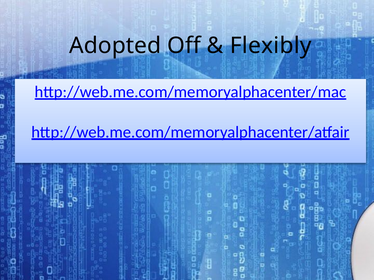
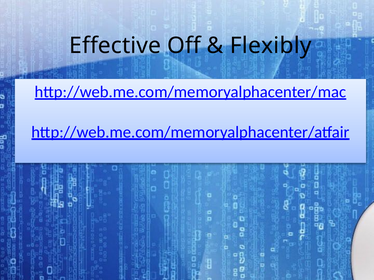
Adopted: Adopted -> Effective (115, 46)
